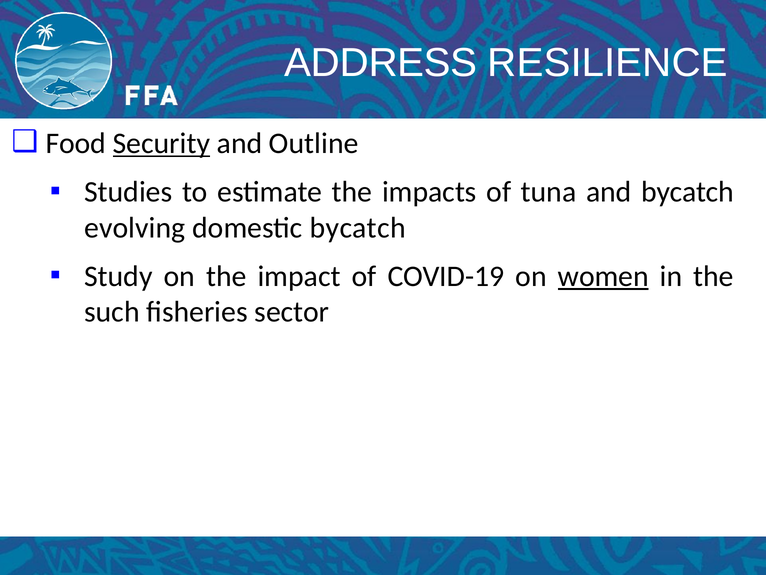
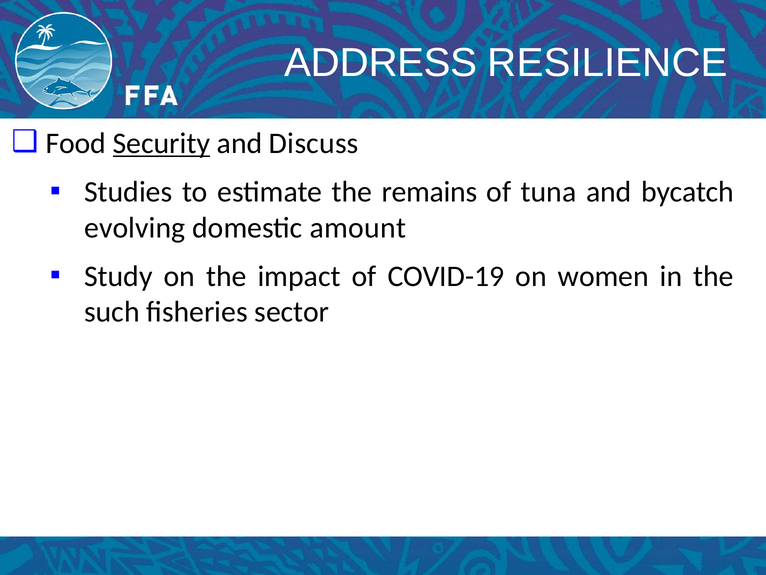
Outline: Outline -> Discuss (314, 143)
impacts: impacts -> remains (429, 192)
domestic bycatch: bycatch -> amount (358, 228)
women underline: present -> none (603, 276)
